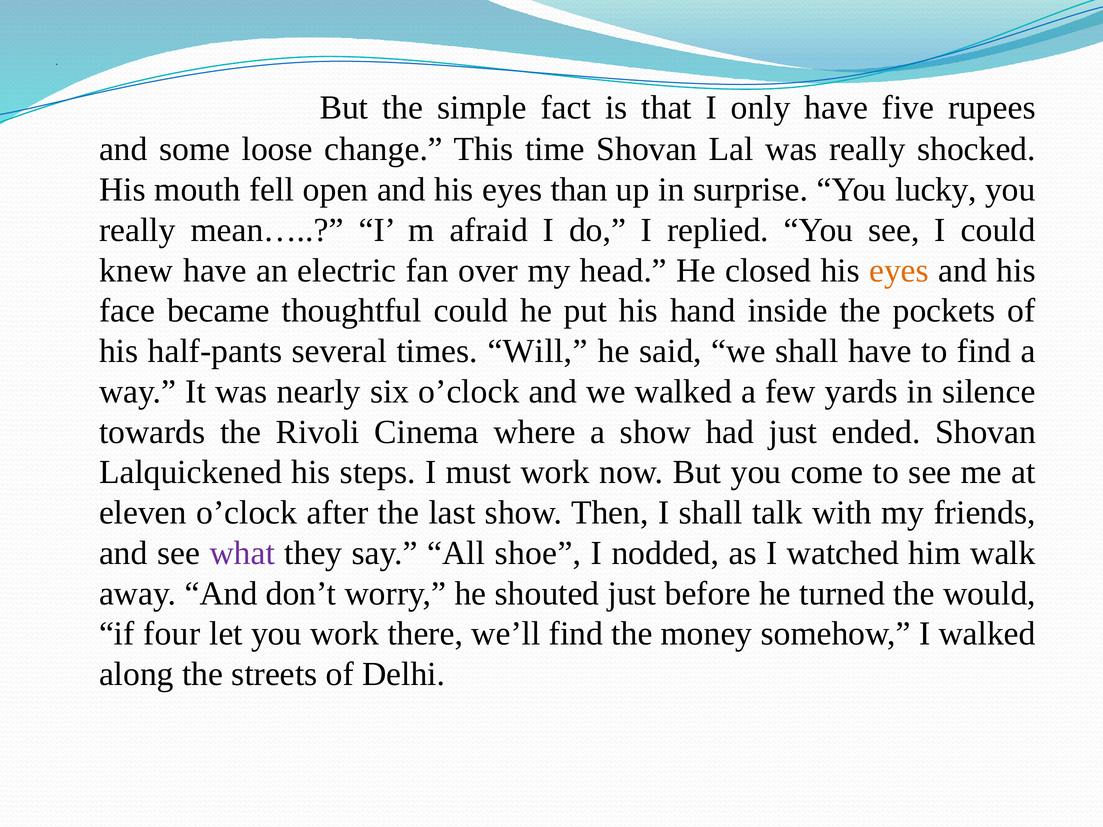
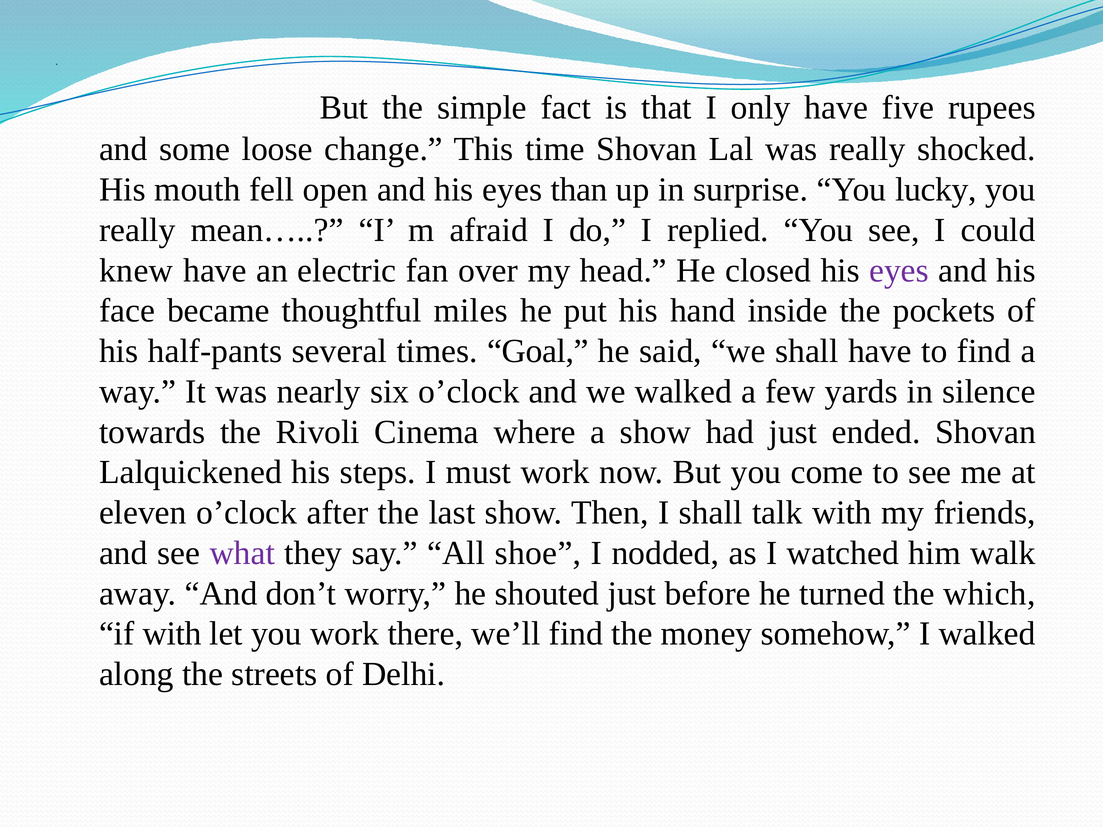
eyes colour: orange -> purple (899, 271)
thoughtful could: could -> miles (471, 311)
Will: Will -> Goal (538, 351)
would: would -> which (989, 594)
if four: four -> with (172, 634)
